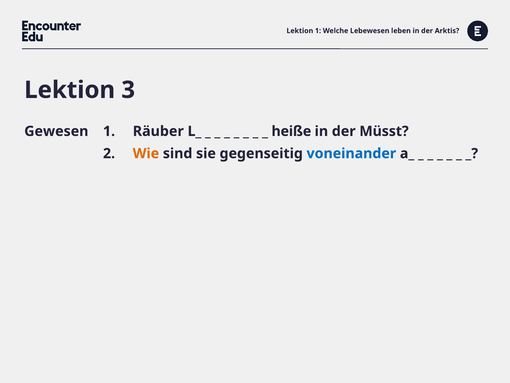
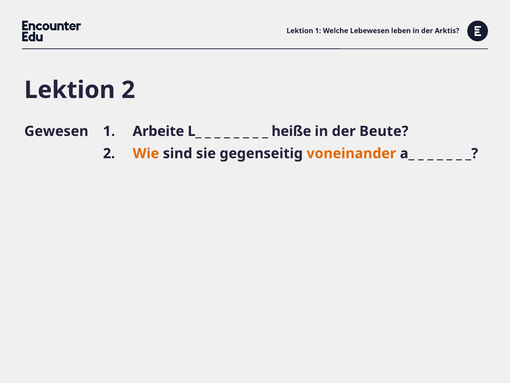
Lektion 3: 3 -> 2 (128, 90)
Räuber: Räuber -> Arbeite (158, 131)
Müsst: Müsst -> Beute (384, 131)
voneinander colour: blue -> orange (351, 153)
